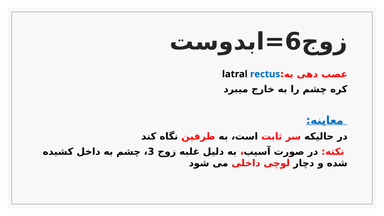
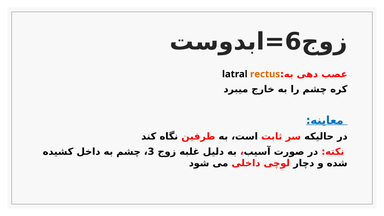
rectus colour: blue -> orange (265, 74)
